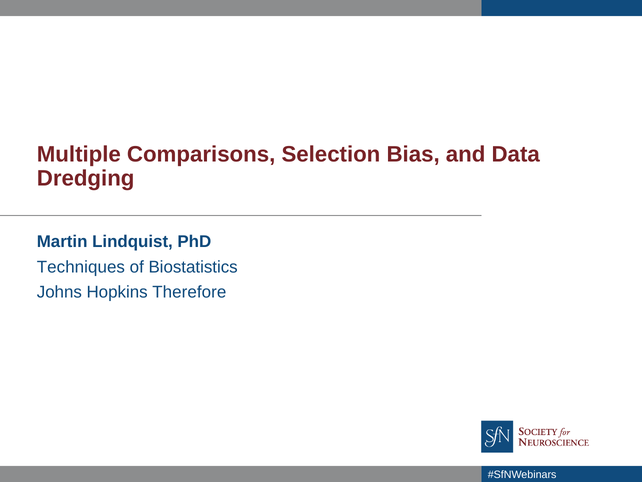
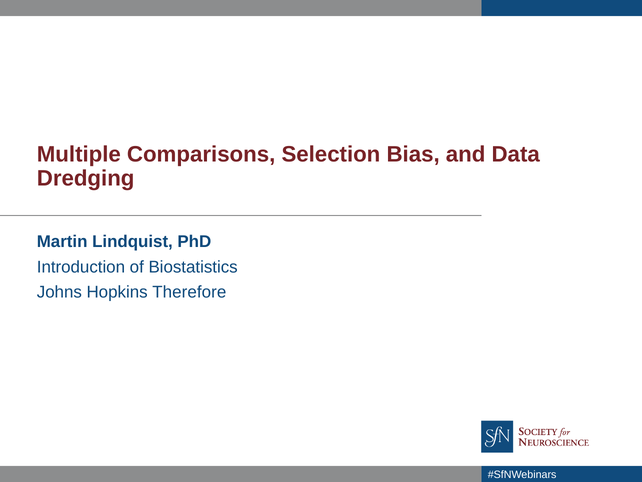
Techniques: Techniques -> Introduction (81, 267)
